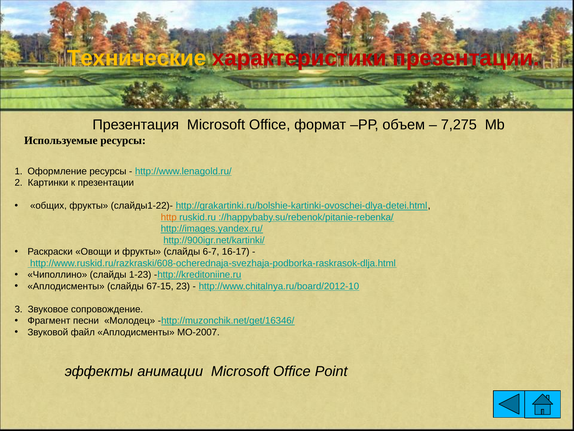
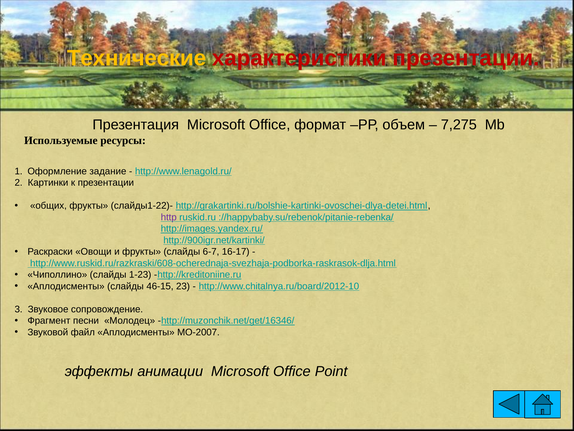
Оформление ресурсы: ресурсы -> задание (108, 171)
http colour: orange -> purple (169, 217)
67-15: 67-15 -> 46-15 (160, 286)
